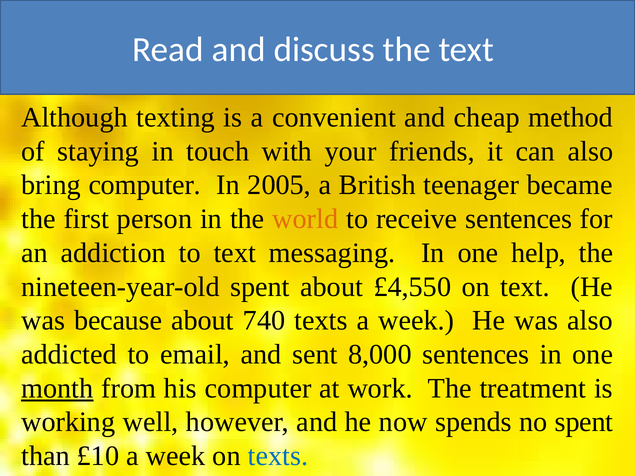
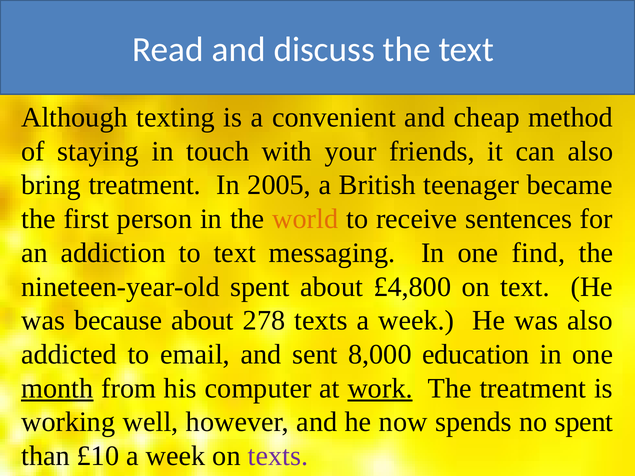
bring computer: computer -> treatment (145, 185)
help: help -> find (538, 253)
£4,550: £4,550 -> £4,800 (412, 287)
740: 740 -> 278 (264, 321)
8,000 sentences: sentences -> education (476, 355)
work underline: none -> present (380, 389)
texts colour: blue -> purple (278, 456)
